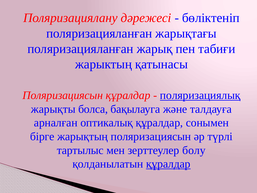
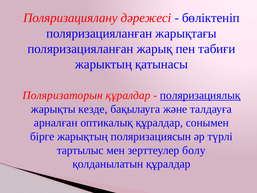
Поляризациясын: Поляризациясын -> Поляризаторын (63, 95)
болса: болса -> кезде (93, 109)
құралдар underline: present -> none (168, 164)
